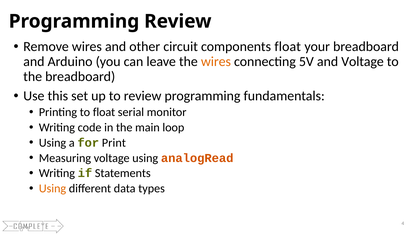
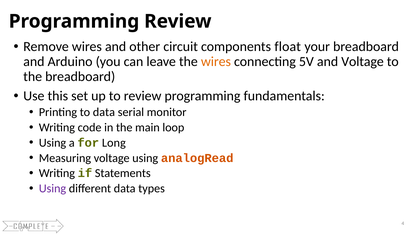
to float: float -> data (104, 112)
Print: Print -> Long (114, 142)
Using colour: orange -> purple (53, 188)
